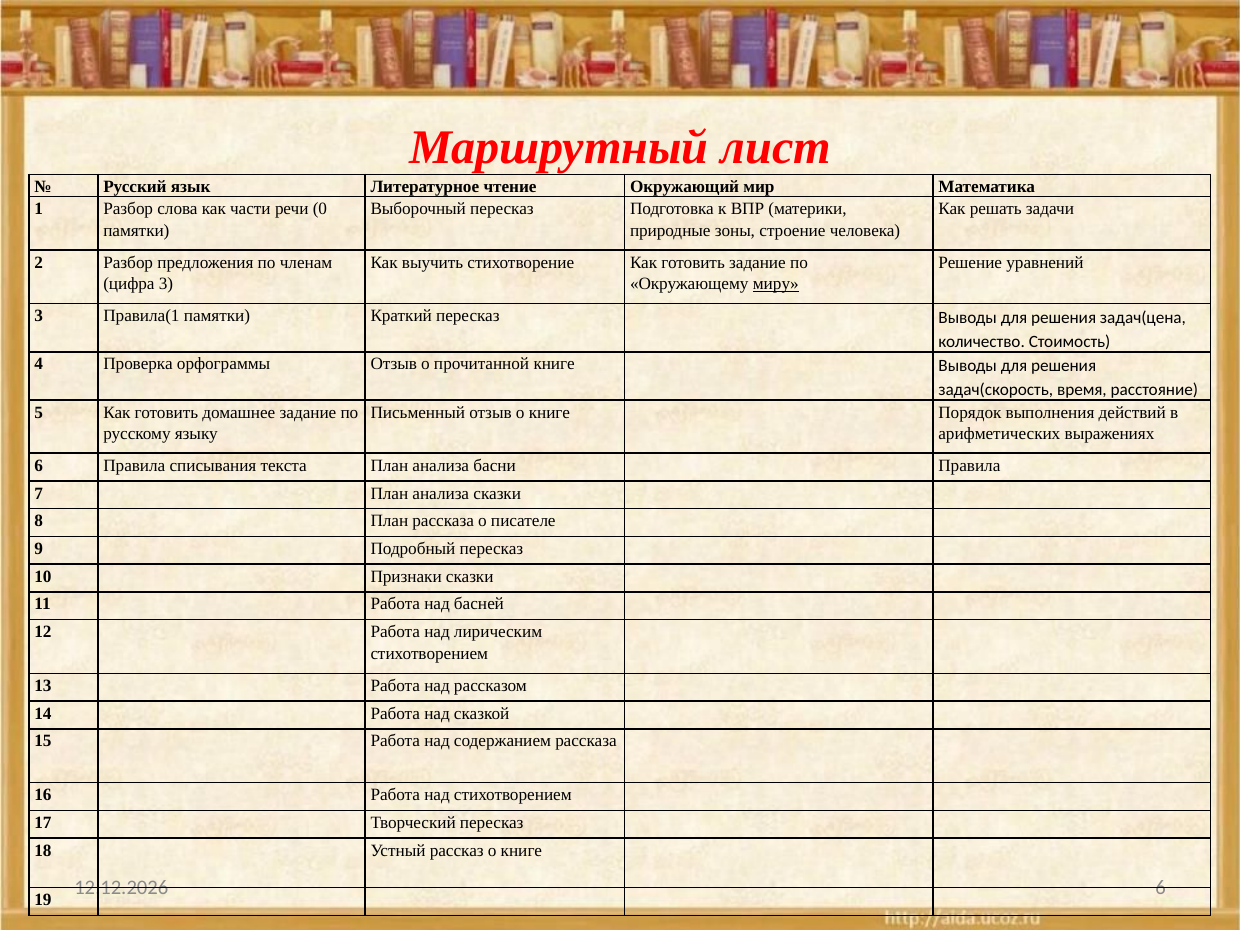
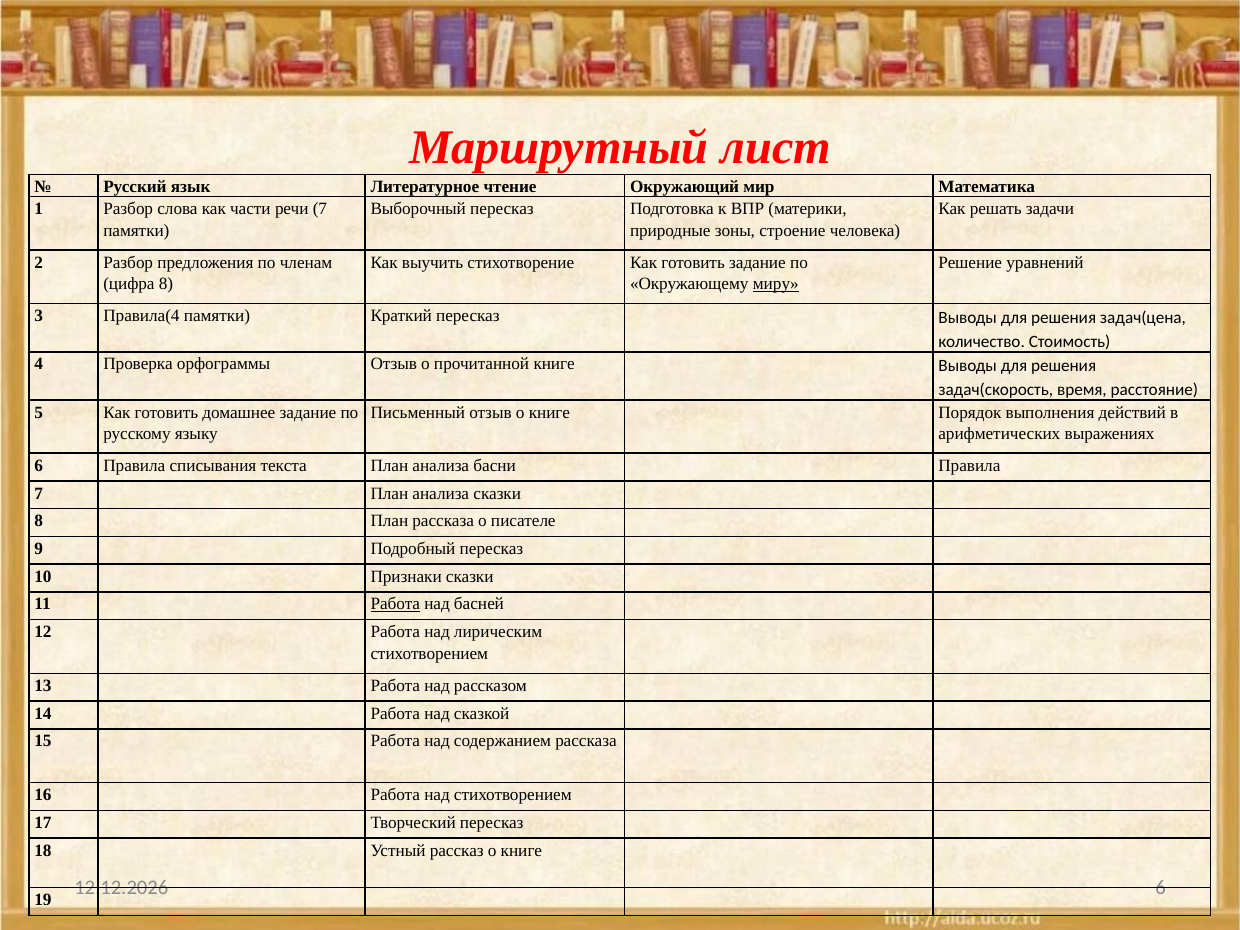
речи 0: 0 -> 7 (320, 209)
цифра 3: 3 -> 8 (166, 284)
Правила(1: Правила(1 -> Правила(4 (141, 316)
Работа underline: none -> present (395, 604)
